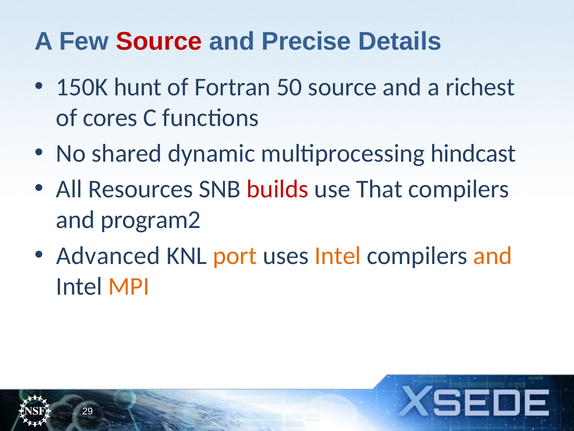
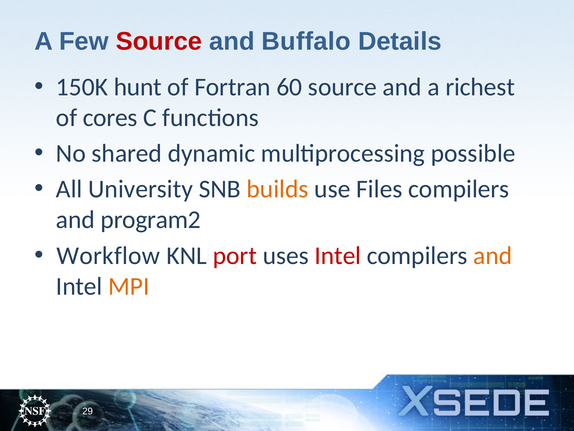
Precise: Precise -> Buffalo (306, 41)
50: 50 -> 60 (289, 87)
hindcast: hindcast -> possible (473, 153)
Resources: Resources -> University (141, 189)
builds colour: red -> orange (277, 189)
That: That -> Files (379, 189)
Advanced: Advanced -> Workflow (108, 255)
port colour: orange -> red (235, 255)
Intel colour: orange -> red (338, 255)
